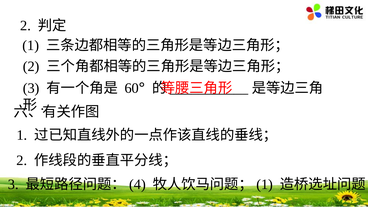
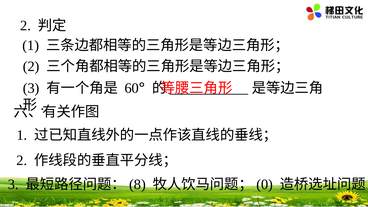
4: 4 -> 8 (138, 185)
1: 1 -> 0 (265, 185)
